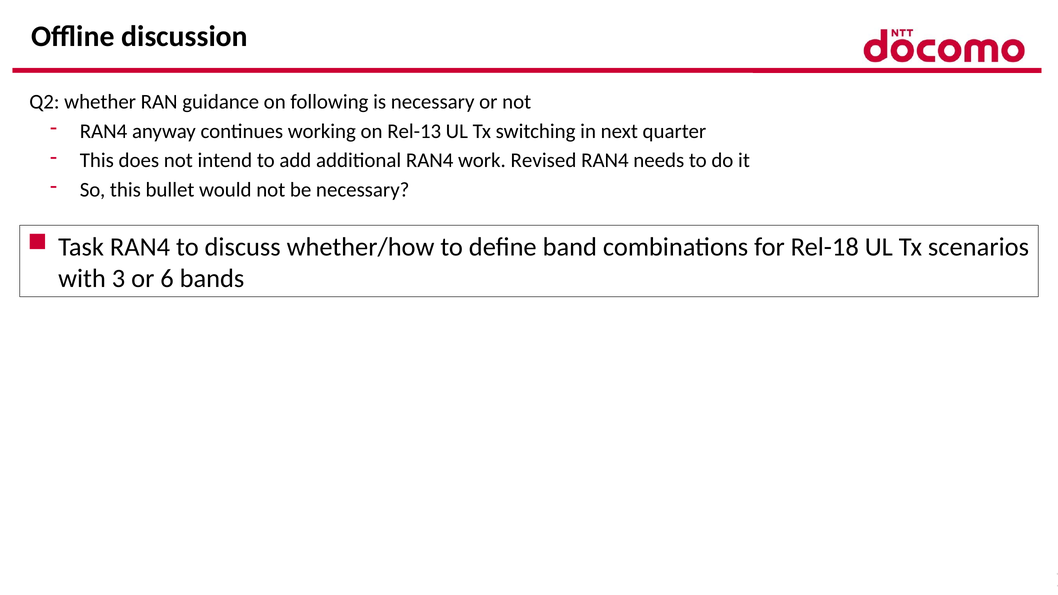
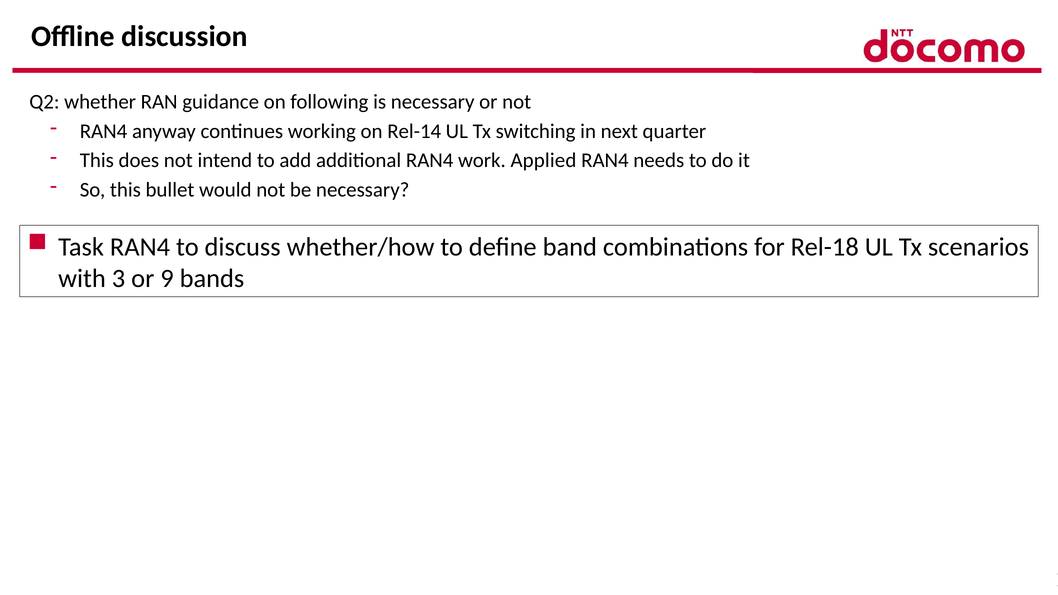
Rel-13: Rel-13 -> Rel-14 (414, 131)
Revised: Revised -> Applied (543, 161)
6: 6 -> 9 (167, 279)
